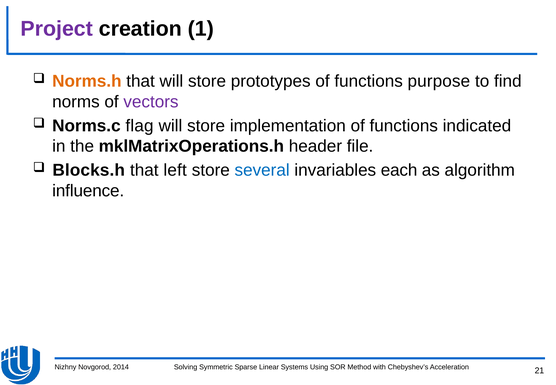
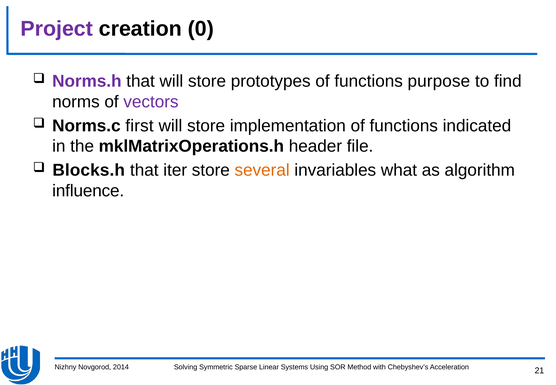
1: 1 -> 0 (201, 29)
Norms.h colour: orange -> purple (87, 81)
flag: flag -> first (140, 126)
left: left -> iter (175, 170)
several colour: blue -> orange (262, 170)
each: each -> what (399, 170)
